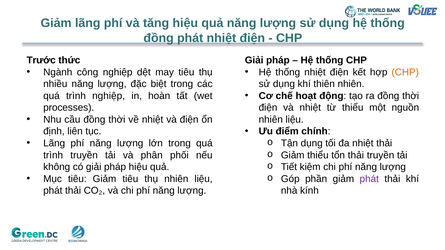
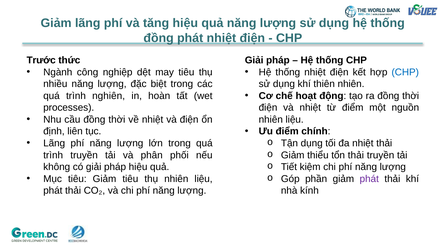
CHP colour: orange -> blue (405, 72)
trình nghiệp: nghiệp -> nghiên (109, 96)
từ thiểu: thiểu -> điểm (353, 108)
